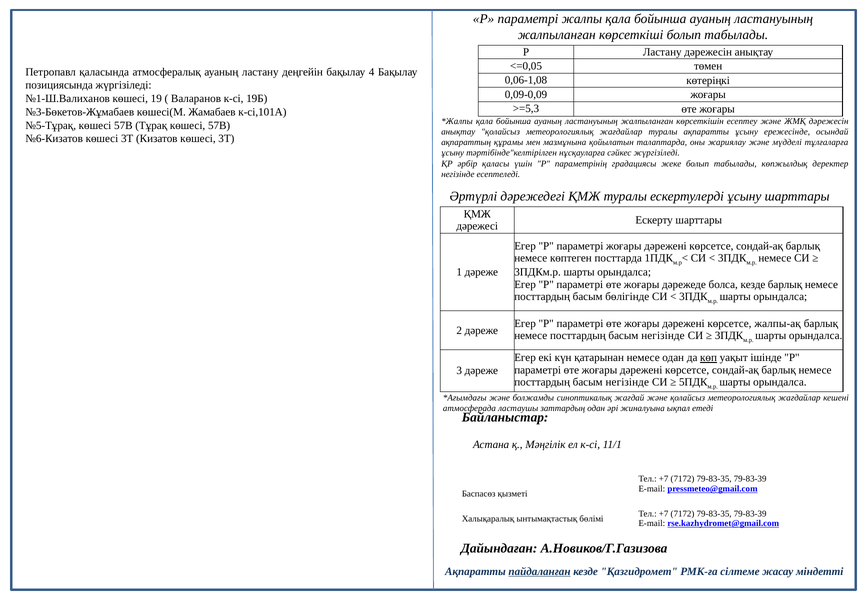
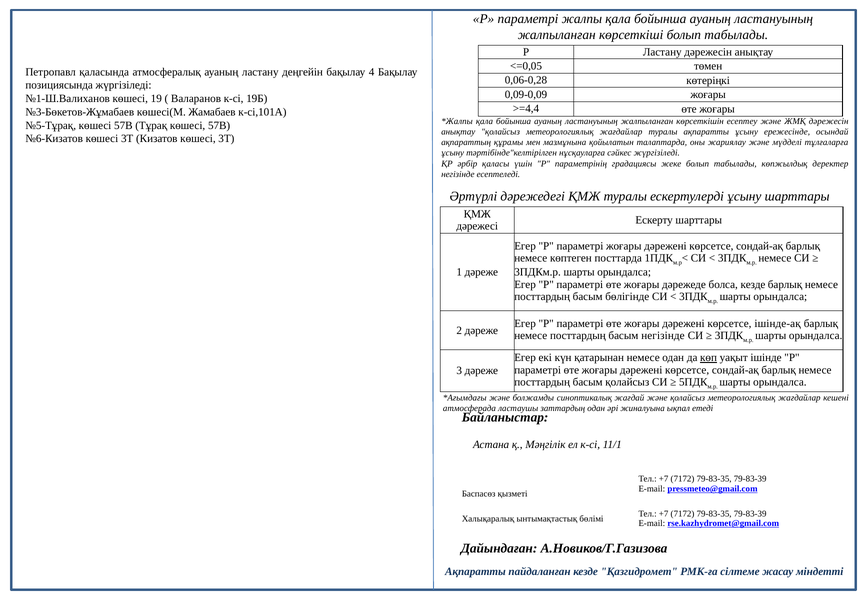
0,06-1,08: 0,06-1,08 -> 0,06-0,28 (526, 80)
>=5,3: >=5,3 -> >=4,4 (526, 109)
жалпы-ақ: жалпы-ақ -> ішінде-ақ (778, 324)
негізінде: негізінде -> қолайсыз (627, 382)
пайдаланған underline: present -> none (540, 572)
